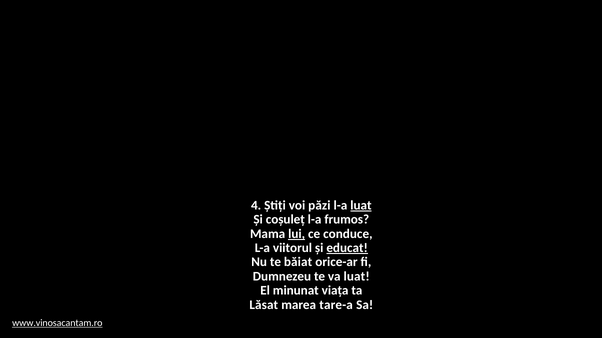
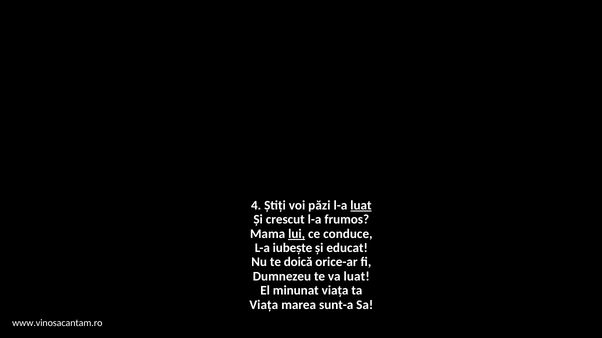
coșuleț: coșuleț -> crescut (285, 220)
viitorul: viitorul -> iubește (293, 248)
educat underline: present -> none (347, 248)
băiat: băiat -> doică (298, 263)
Lăsat: Lăsat -> Viața (264, 305)
tare-a: tare-a -> sunt-a (336, 305)
www.vinosacantam.ro underline: present -> none (57, 324)
